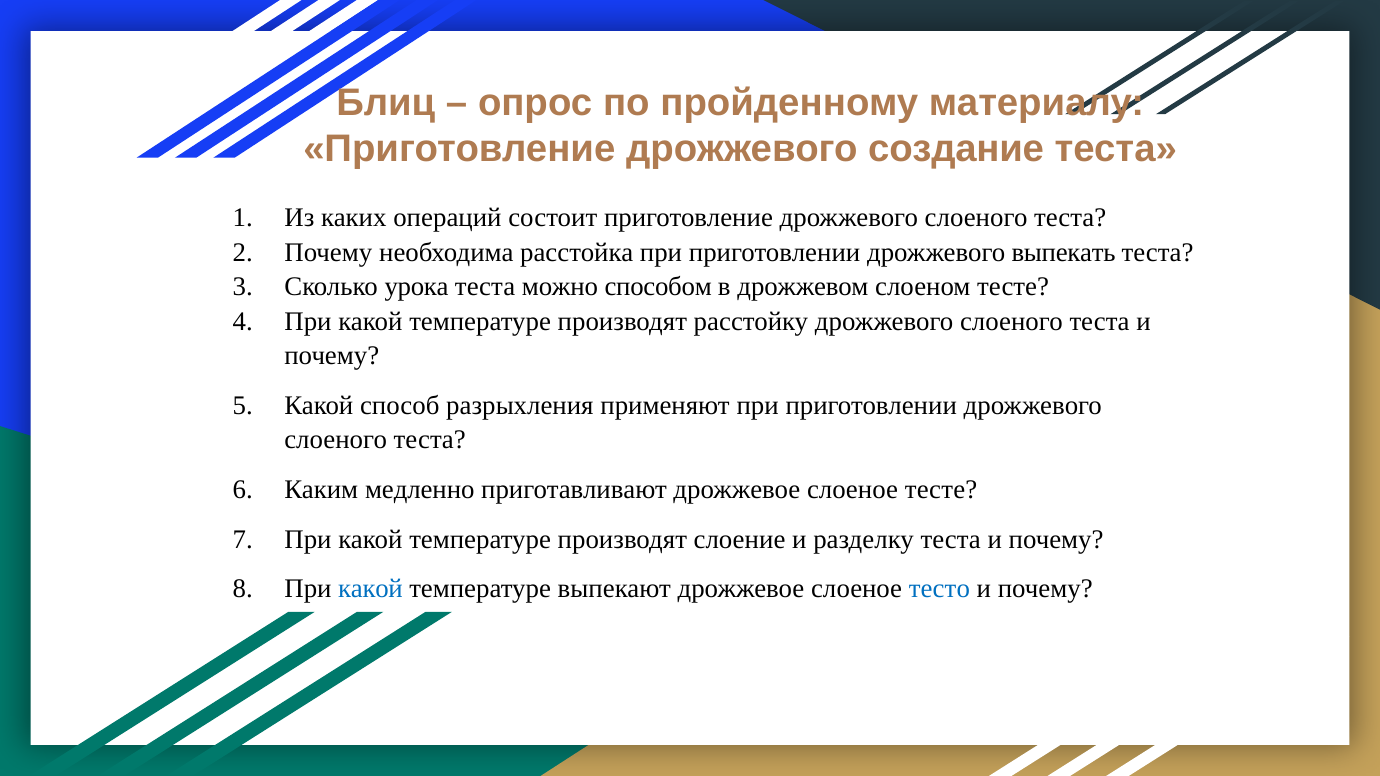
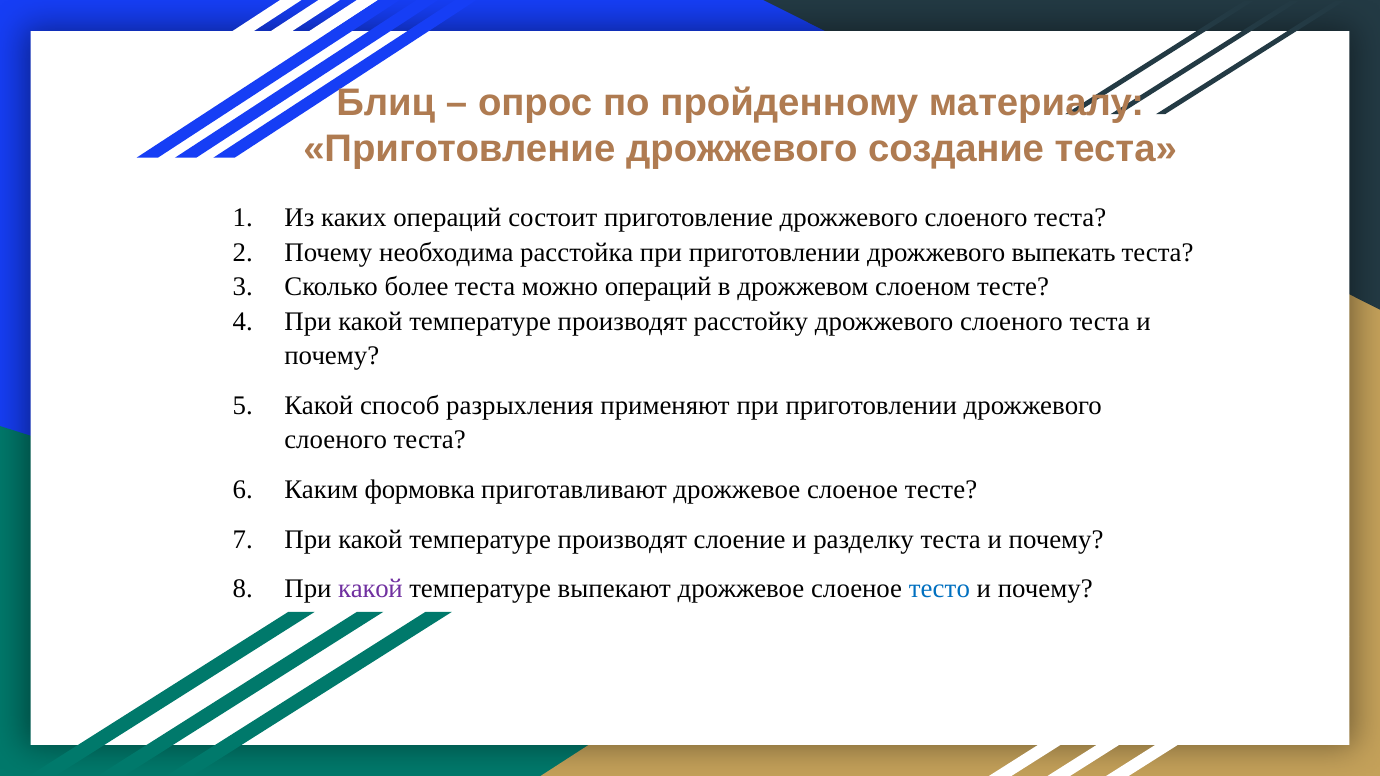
урока: урока -> более (417, 287)
можно способом: способом -> операций (658, 287)
медленно: медленно -> формовка (420, 490)
какой colour: blue -> purple (370, 589)
